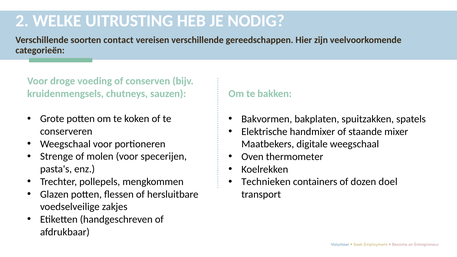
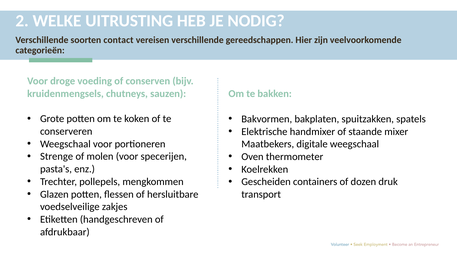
Technieken: Technieken -> Gescheiden (266, 182)
doel: doel -> druk (388, 182)
